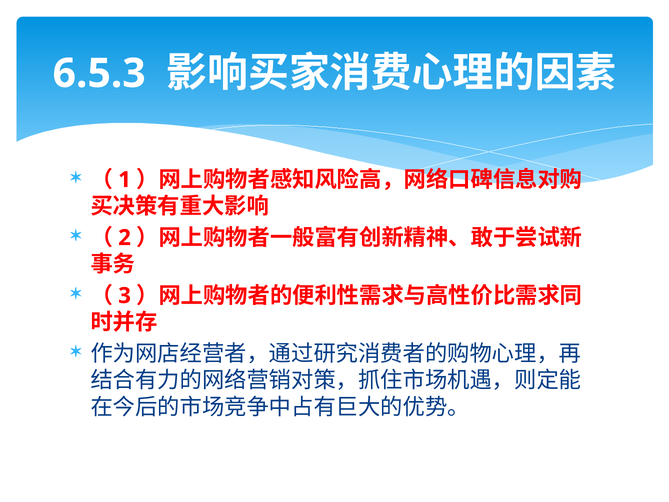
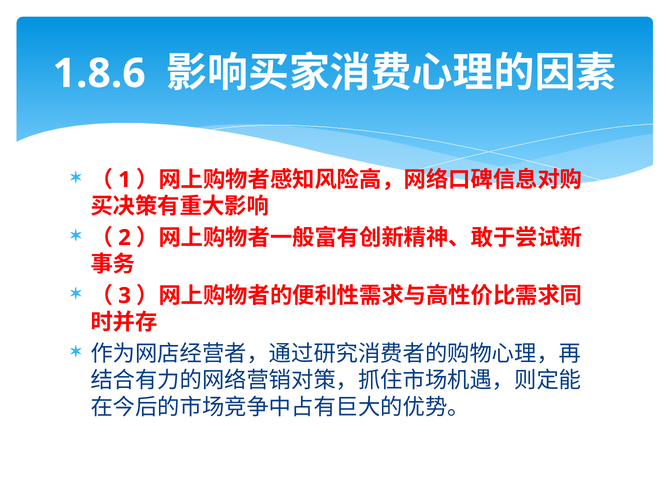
6.5.3: 6.5.3 -> 1.8.6 (99, 73)
